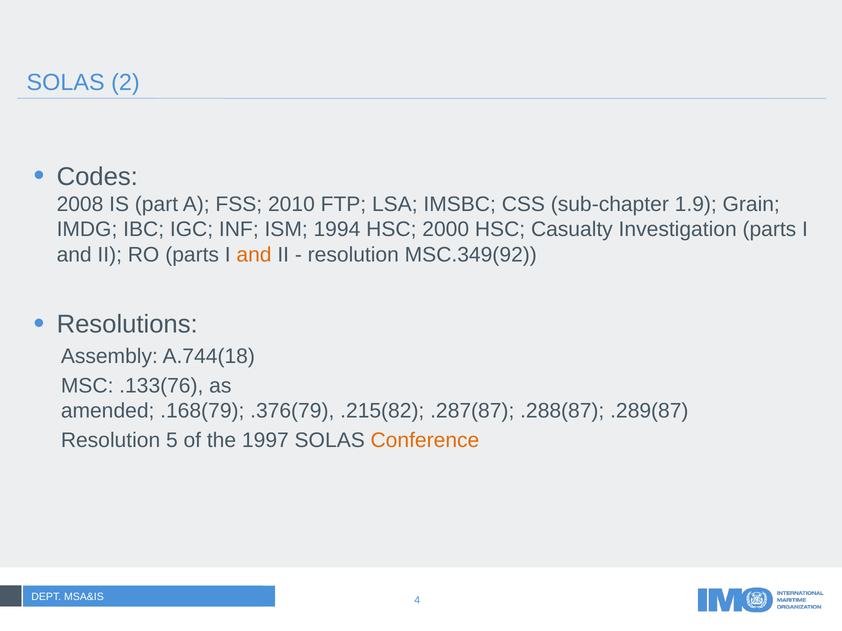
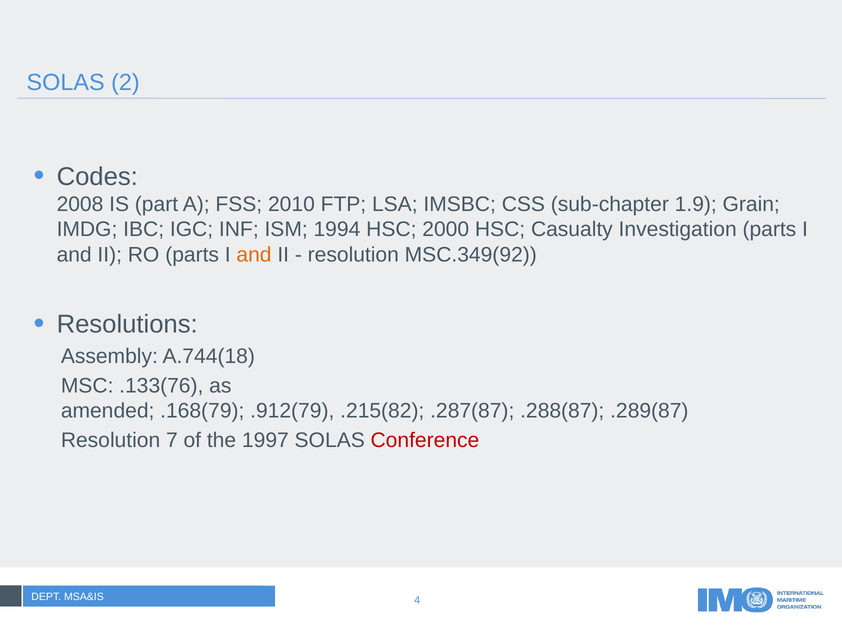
.376(79: .376(79 -> .912(79 (292, 411)
5: 5 -> 7 (172, 441)
Conference colour: orange -> red (425, 441)
